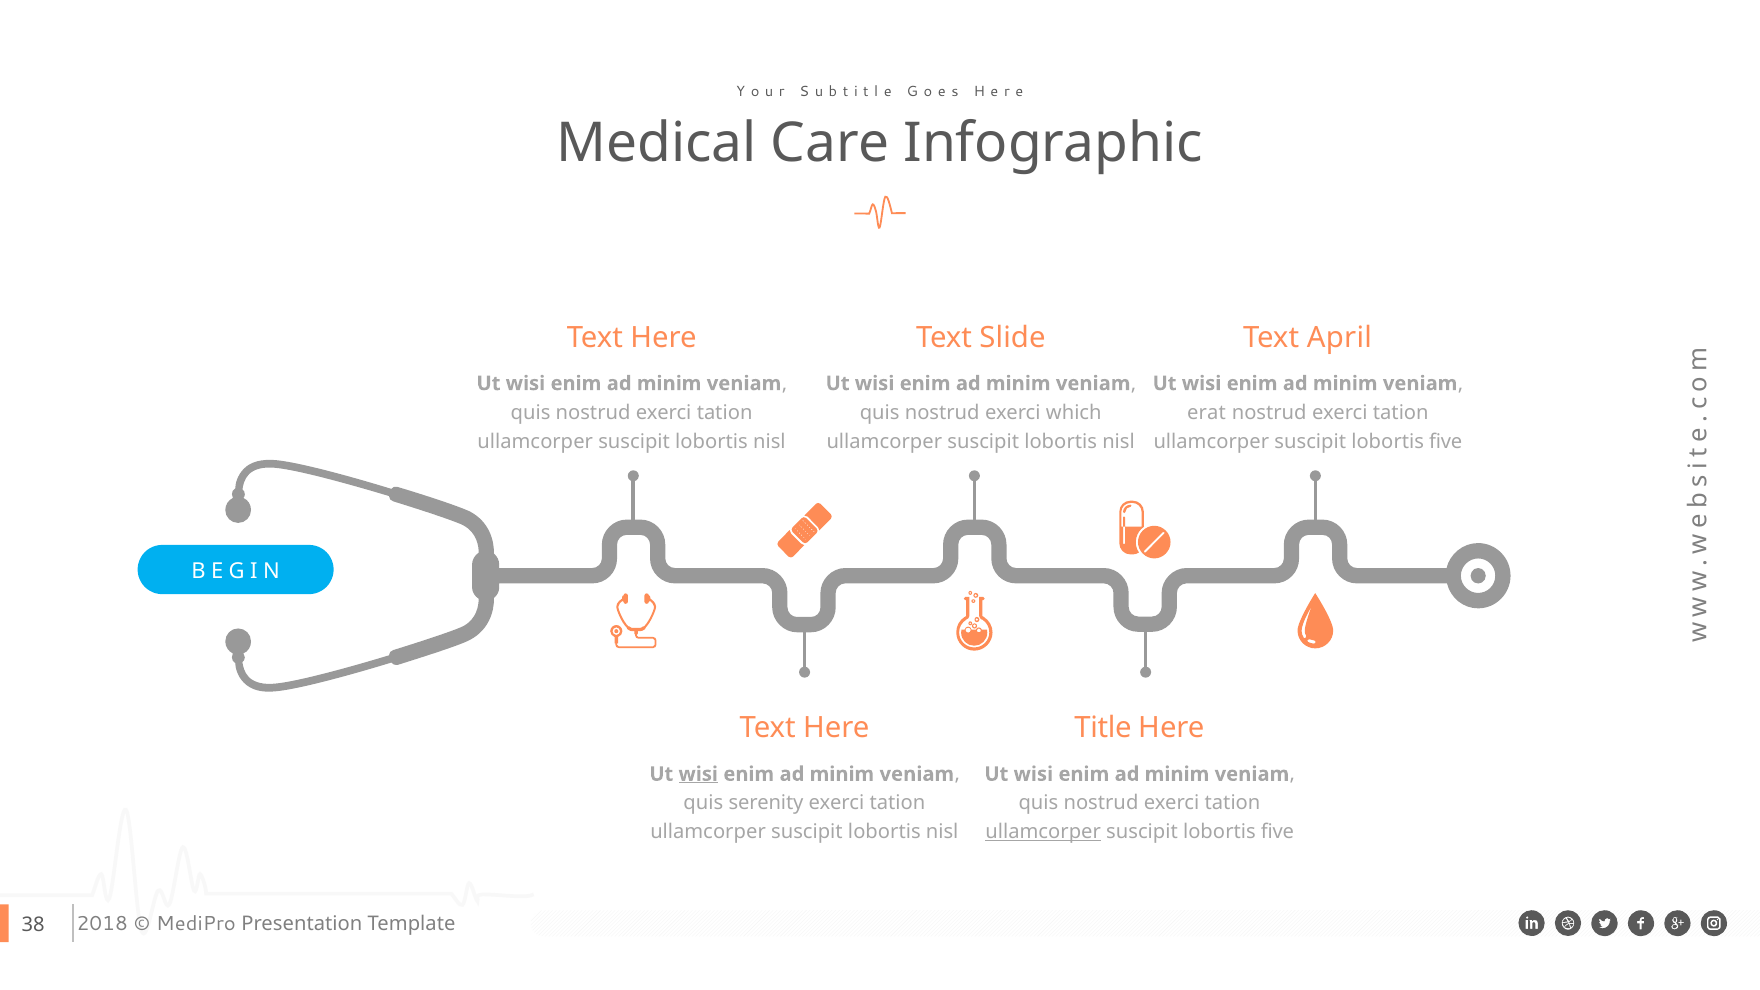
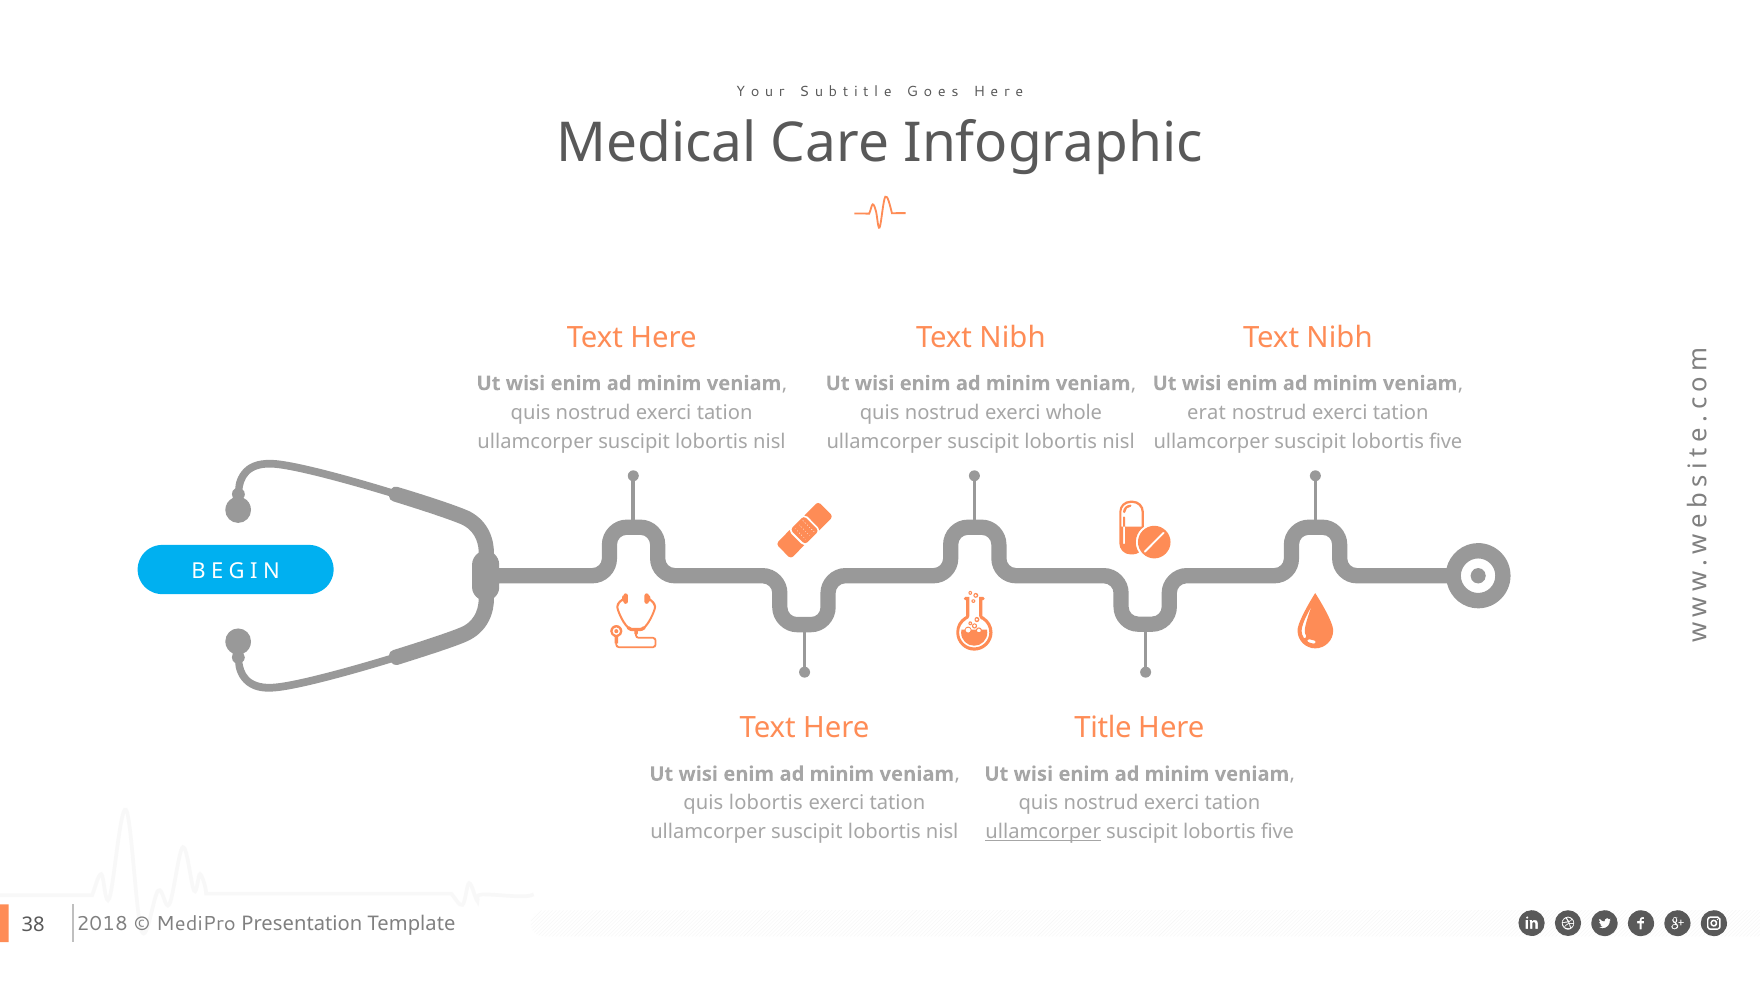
Slide: Slide -> Nibh (1013, 338)
April: April -> Nibh (1340, 338)
which: which -> whole (1074, 413)
wisi underline: present -> none (698, 774)
quis serenity: serenity -> lobortis (766, 803)
